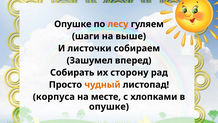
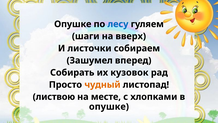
лесу colour: orange -> blue (118, 24)
выше: выше -> вверх (131, 36)
сторону: сторону -> кузовок (129, 72)
корпуса: корпуса -> листвою (54, 97)
